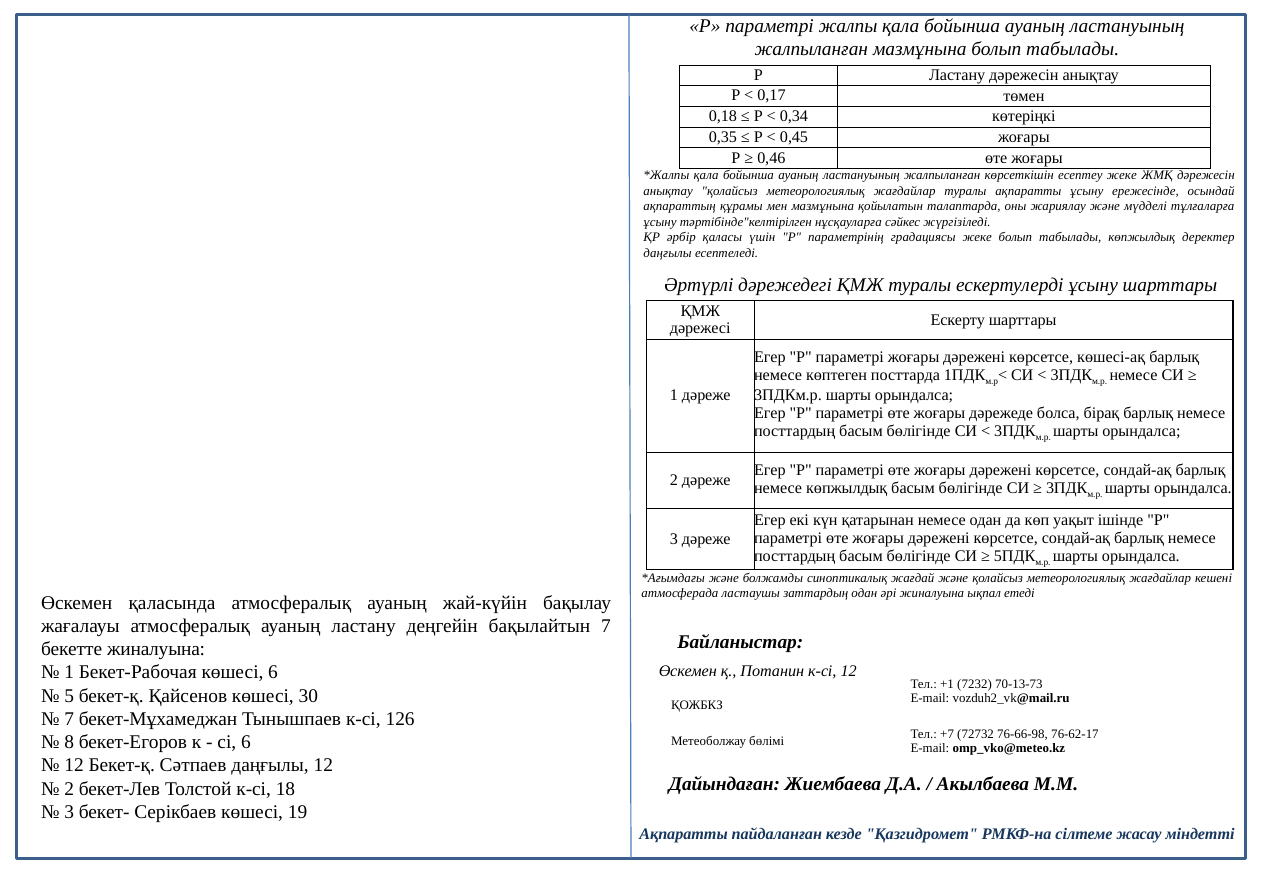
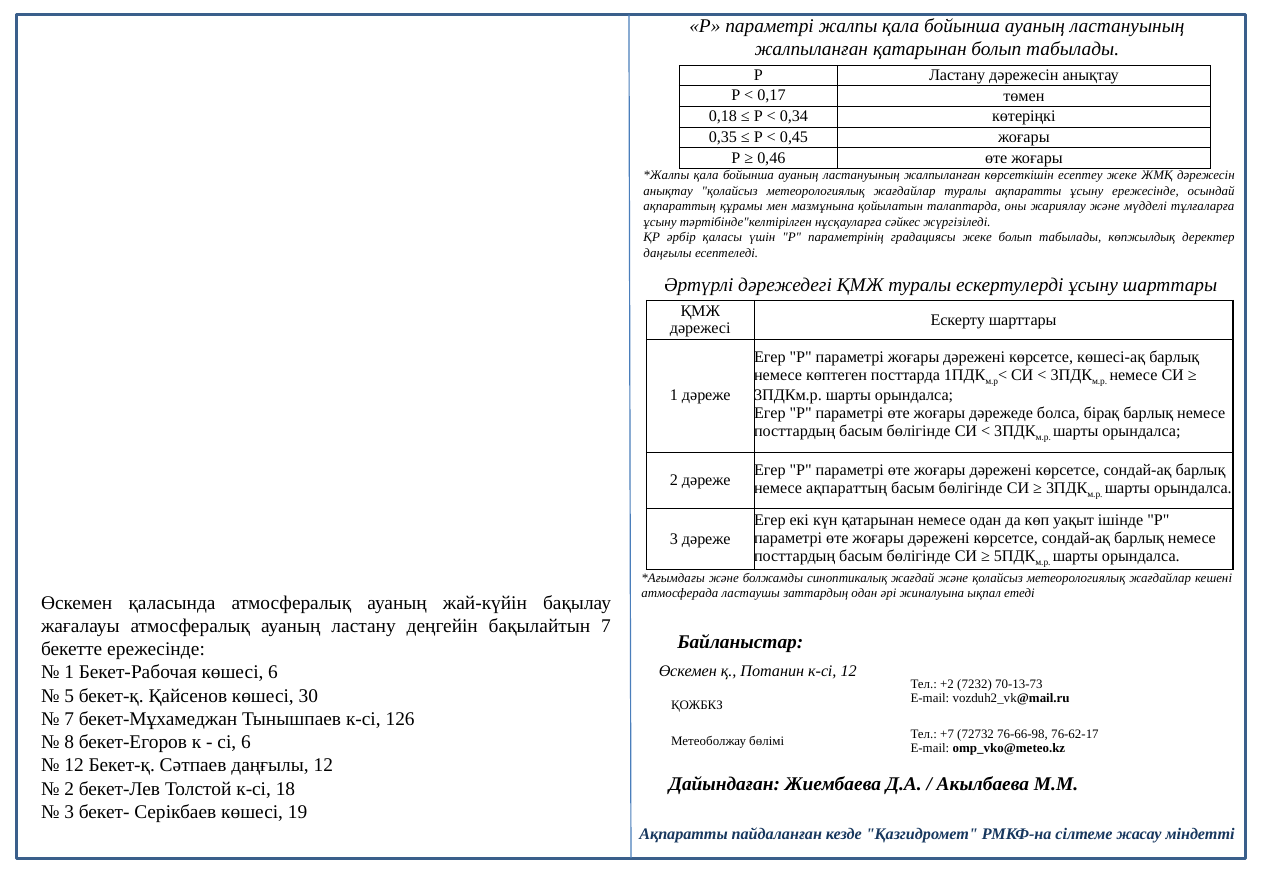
жалпыланған мазмұнына: мазмұнына -> қатарынан (920, 50)
немесе көпжылдық: көпжылдық -> ақпараттың (847, 488)
бекетте жиналуына: жиналуына -> ережесінде (156, 650)
+1: +1 -> +2 (947, 684)
